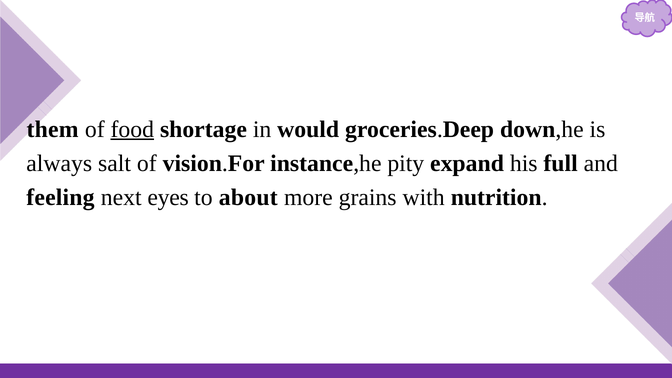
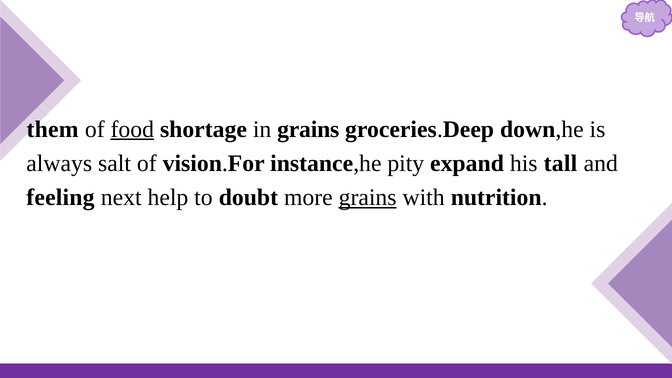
in would: would -> grains (308, 129)
full: full -> tall (560, 163)
eyes: eyes -> help (168, 197)
about: about -> doubt (248, 197)
grains underline: none -> present (368, 197)
